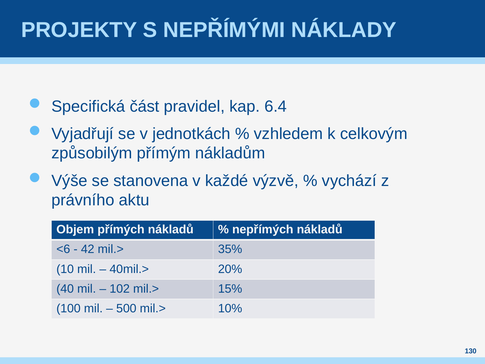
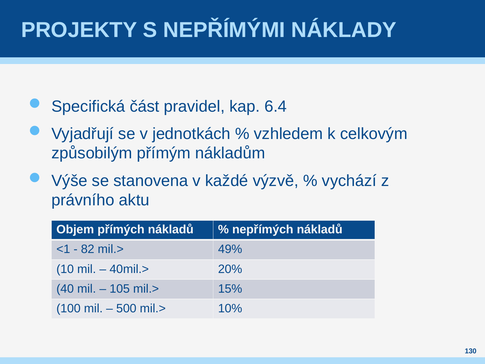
<6: <6 -> <1 (63, 249)
42: 42 -> 82 (88, 249)
35%: 35% -> 49% (230, 249)
102: 102 -> 105 (120, 288)
